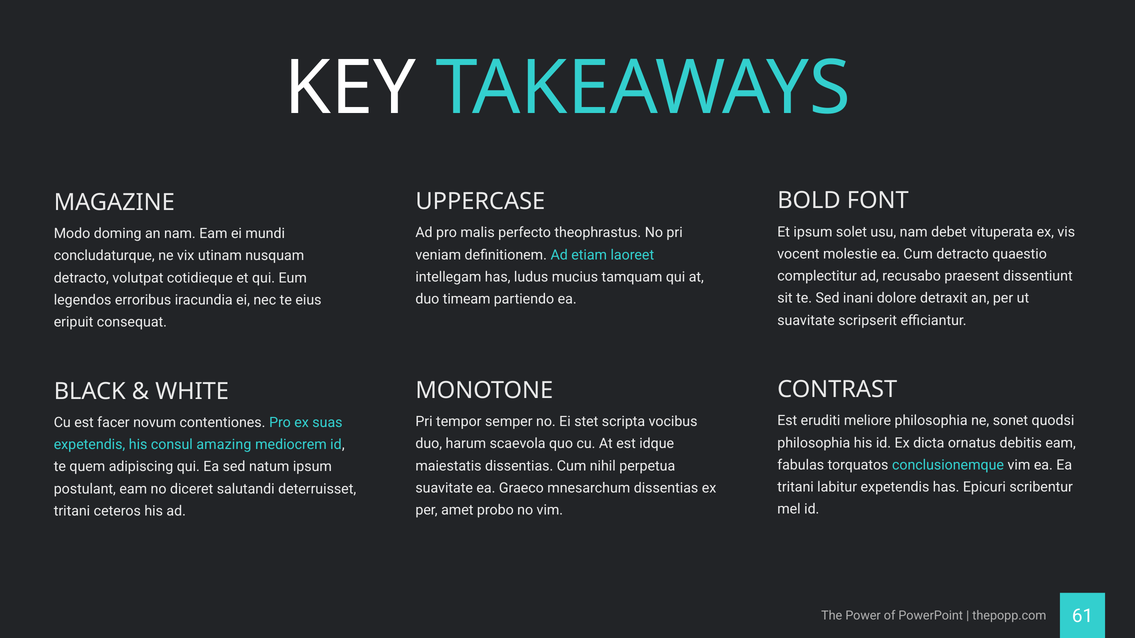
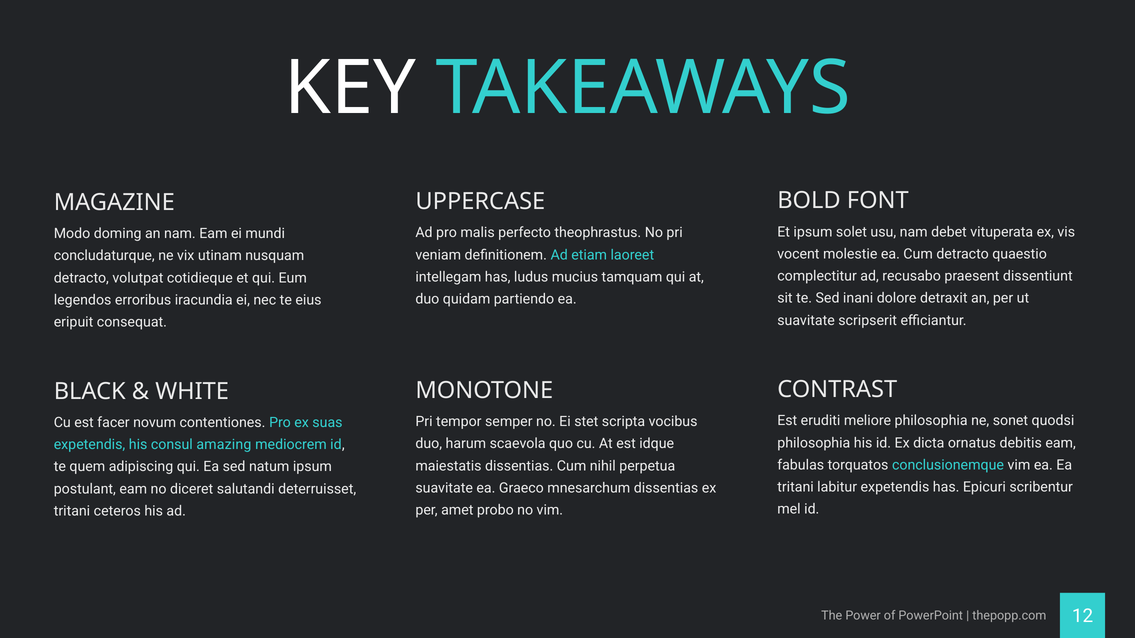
timeam: timeam -> quidam (467, 299)
61: 61 -> 12 (1083, 616)
